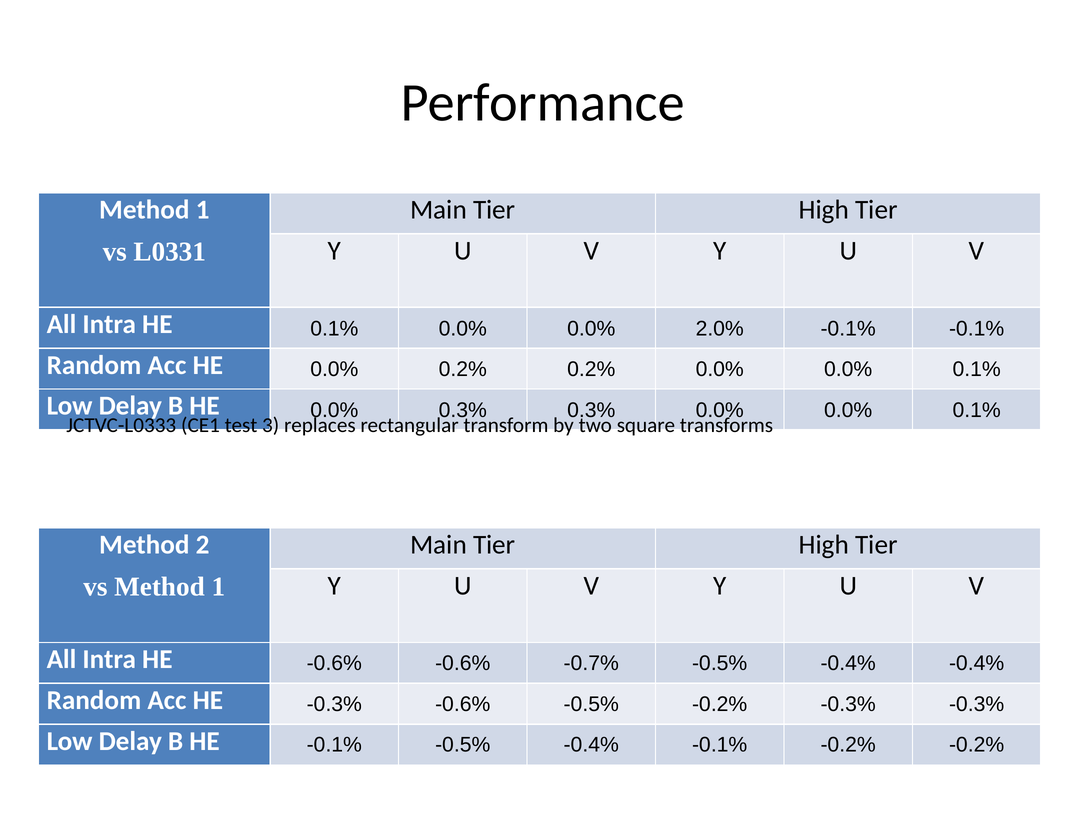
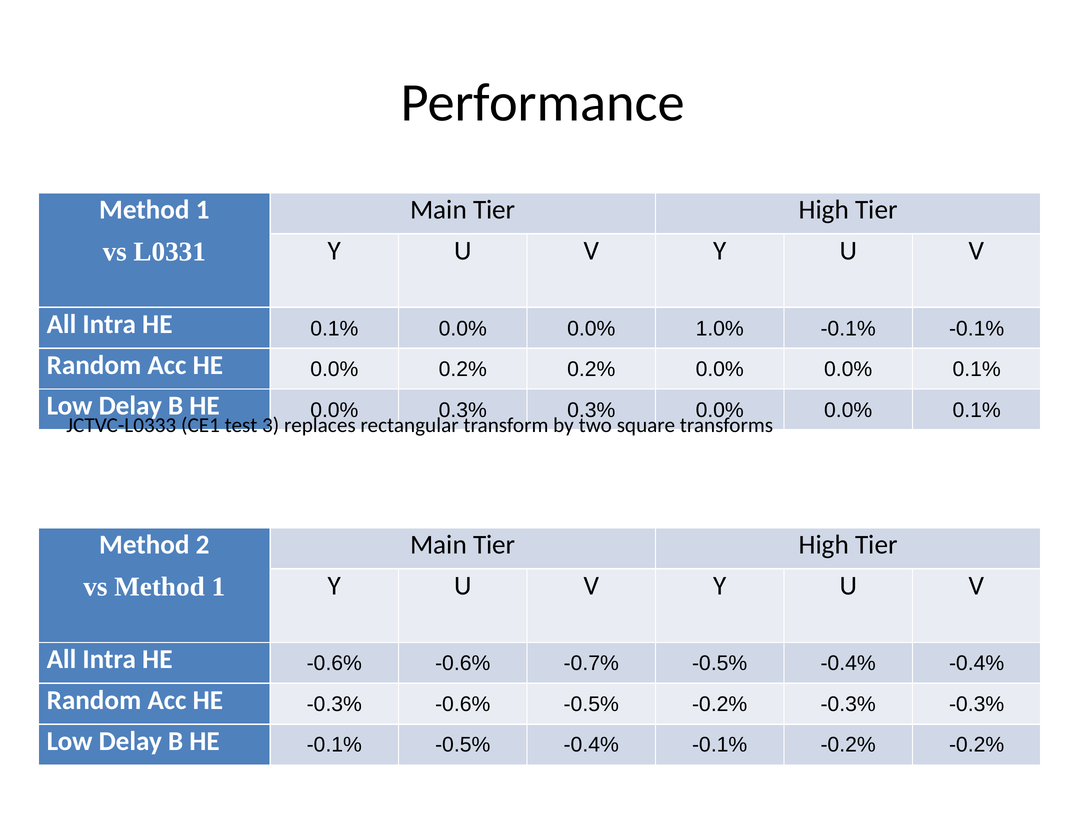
2.0%: 2.0% -> 1.0% (720, 329)
